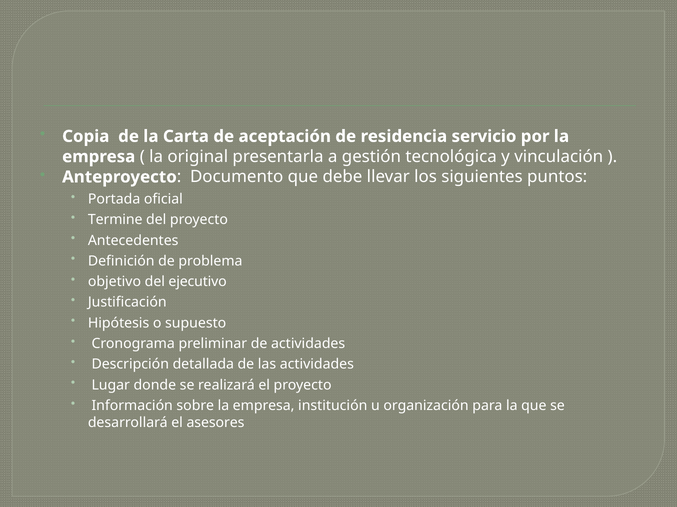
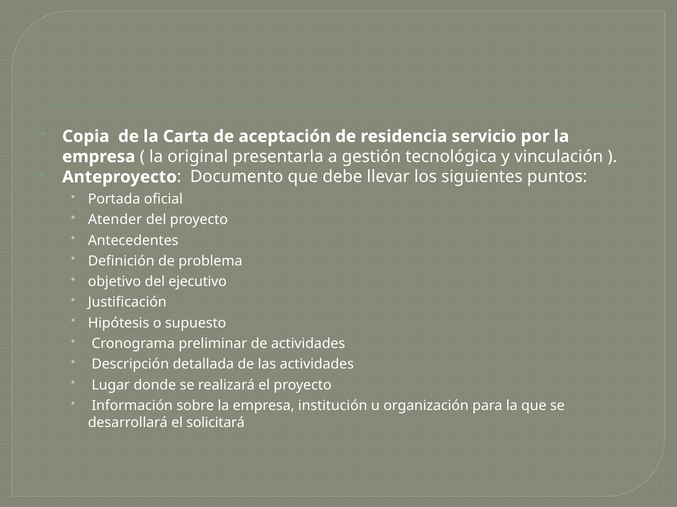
Termine: Termine -> Atender (115, 220)
asesores: asesores -> solicitará (216, 423)
